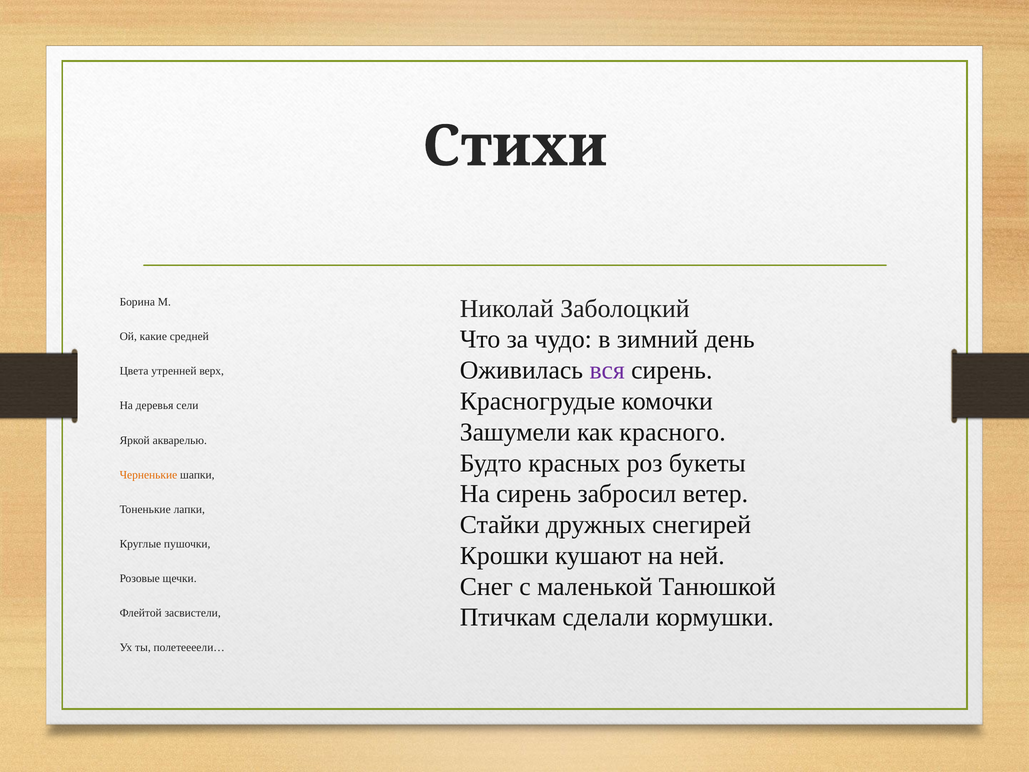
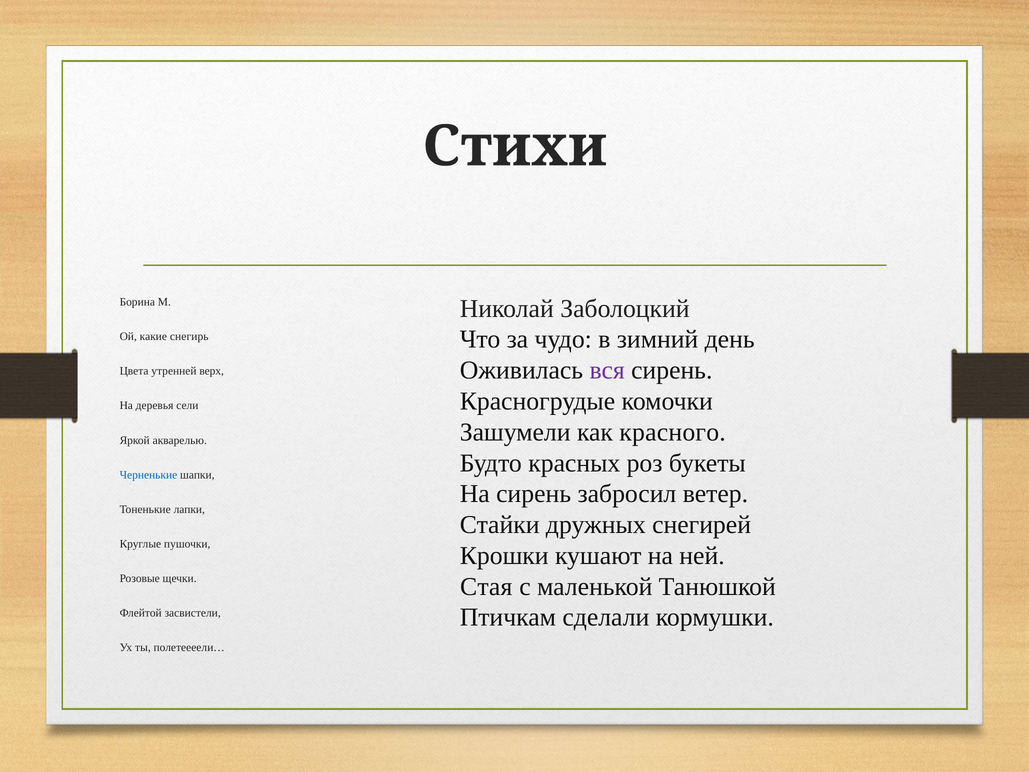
средней: средней -> снегирь (189, 336)
Черненькие colour: orange -> blue (148, 475)
Снег: Снег -> Стая (486, 586)
